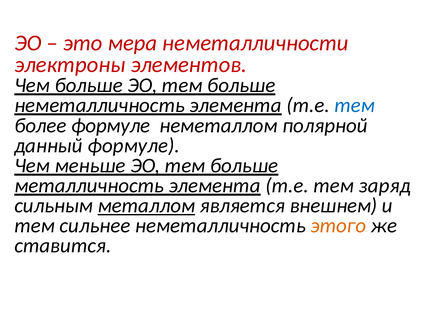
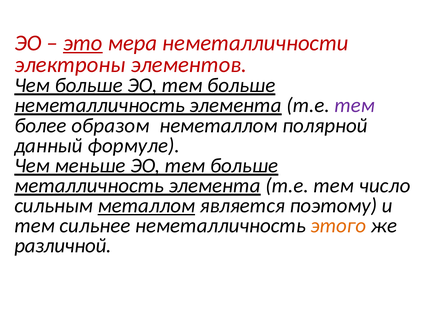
это underline: none -> present (83, 43)
тем colour: blue -> purple (355, 105)
более формуле: формуле -> образом (110, 125)
заряд: заряд -> число (385, 185)
внешнем: внешнем -> поэтому (333, 206)
ставится: ставится -> различной (63, 246)
